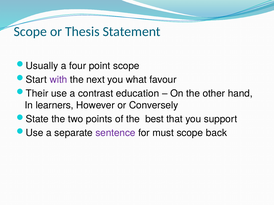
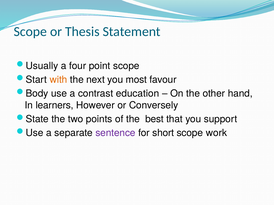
with colour: purple -> orange (58, 80)
what: what -> most (136, 80)
Their: Their -> Body (37, 94)
must: must -> short (163, 133)
back: back -> work (216, 133)
